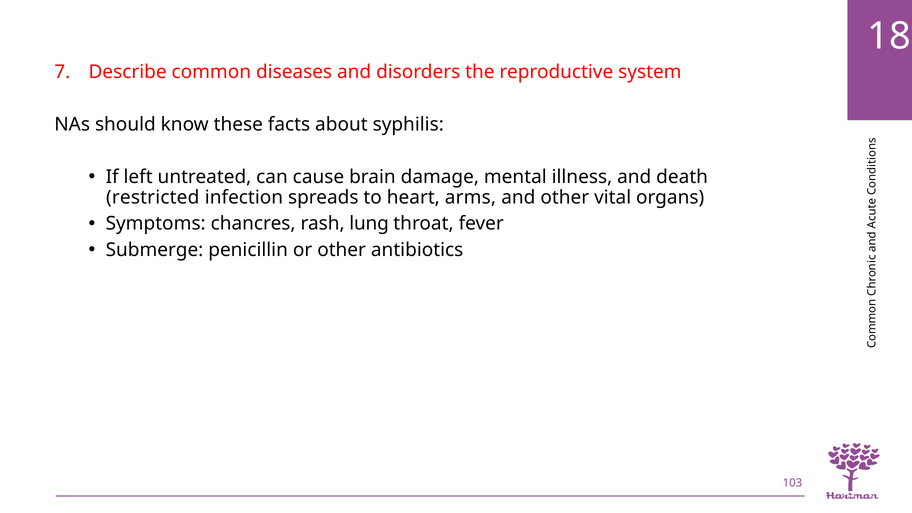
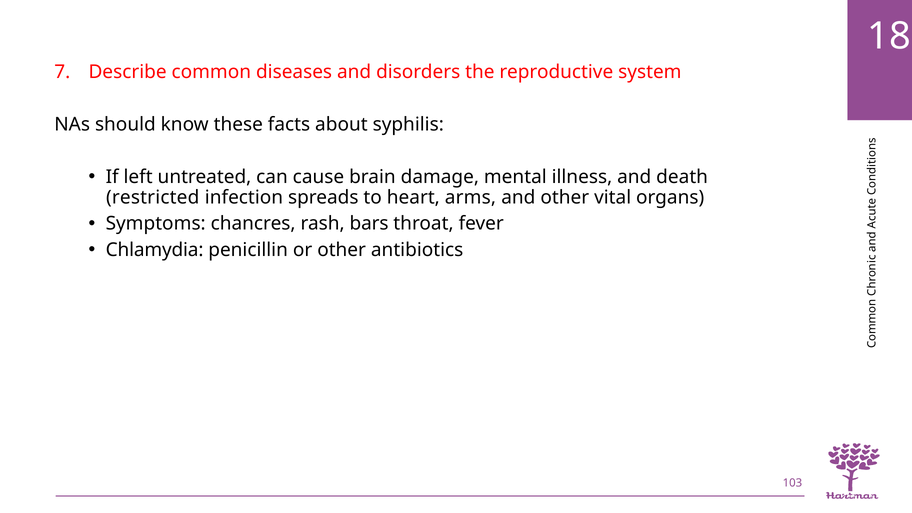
lung: lung -> bars (369, 224)
Submerge: Submerge -> Chlamydia (155, 250)
